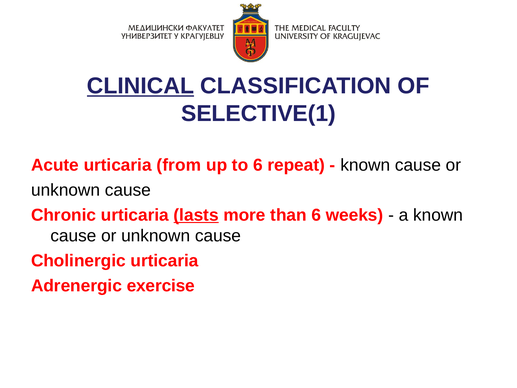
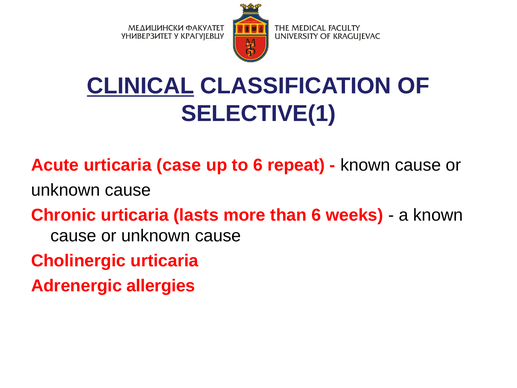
from: from -> case (179, 165)
lasts underline: present -> none (196, 215)
exercise: exercise -> allergies (161, 286)
